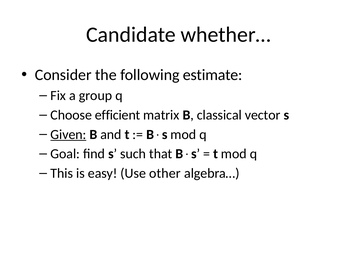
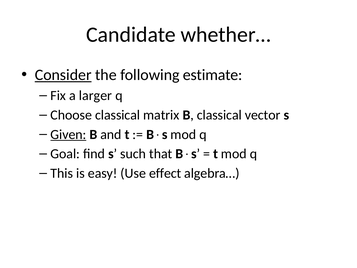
Consider underline: none -> present (63, 75)
group: group -> larger (95, 95)
Choose efficient: efficient -> classical (118, 115)
other: other -> effect (165, 173)
